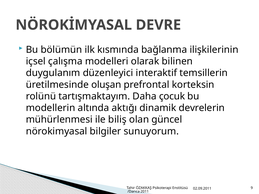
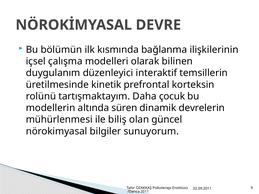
oluşan: oluşan -> kinetik (106, 85)
aktığı: aktığı -> süren (124, 108)
